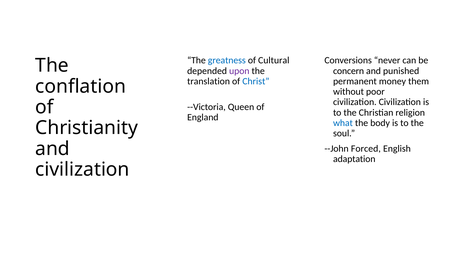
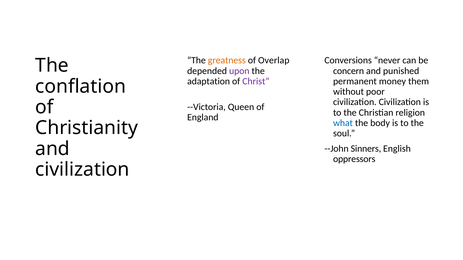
greatness colour: blue -> orange (227, 61)
Cultural: Cultural -> Overlap (274, 61)
translation: translation -> adaptation (209, 81)
Christ colour: blue -> purple (256, 81)
Forced: Forced -> Sinners (366, 149)
adaptation: adaptation -> oppressors (354, 159)
